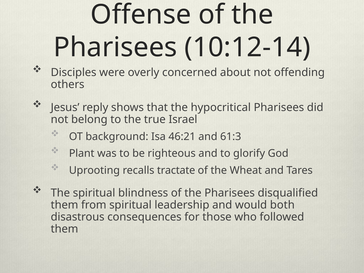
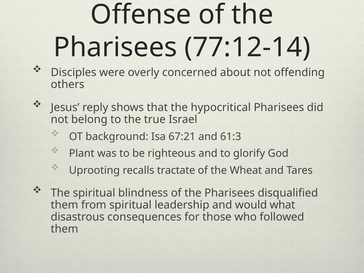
10:12-14: 10:12-14 -> 77:12-14 (247, 47)
46:21: 46:21 -> 67:21 (182, 137)
both: both -> what (282, 205)
